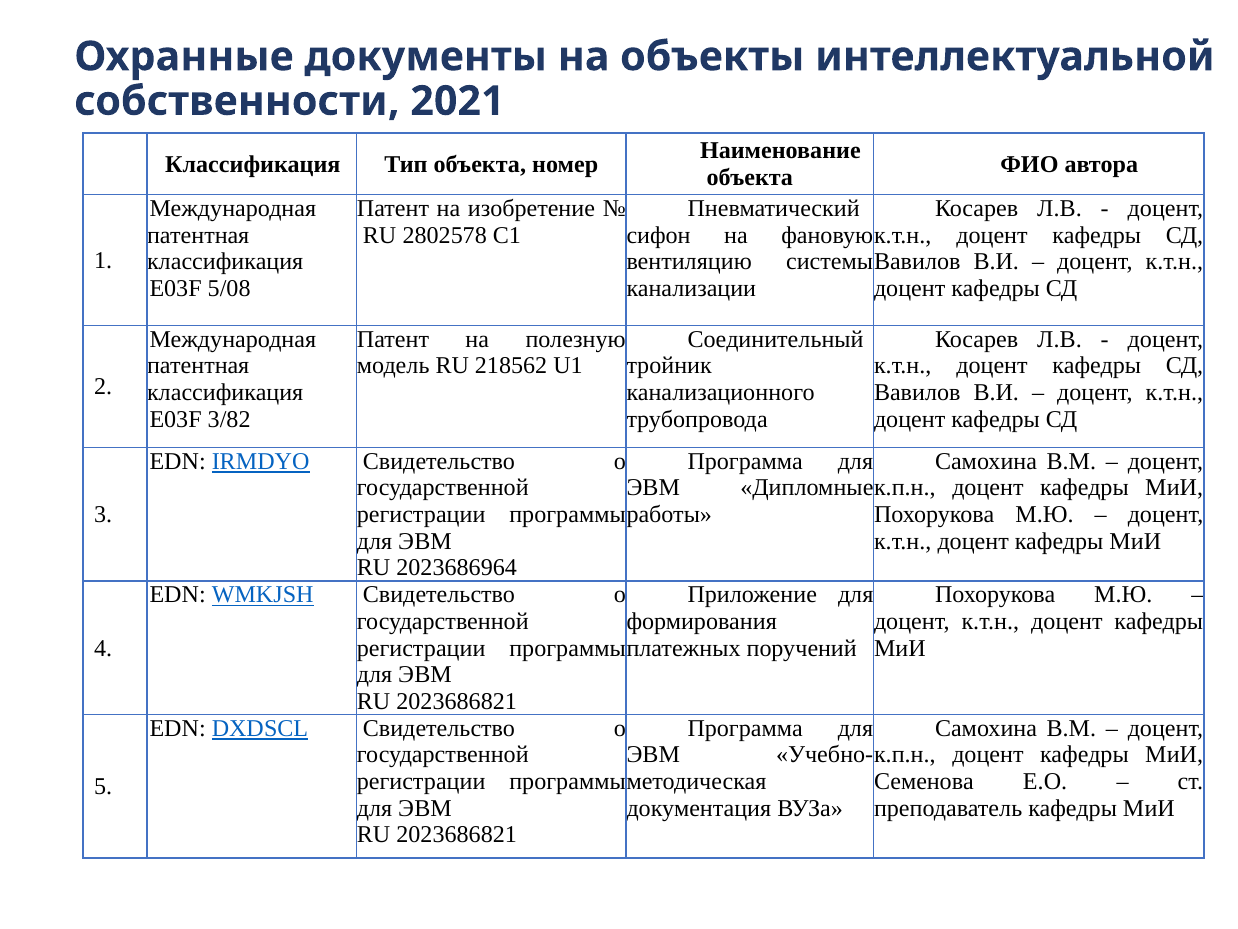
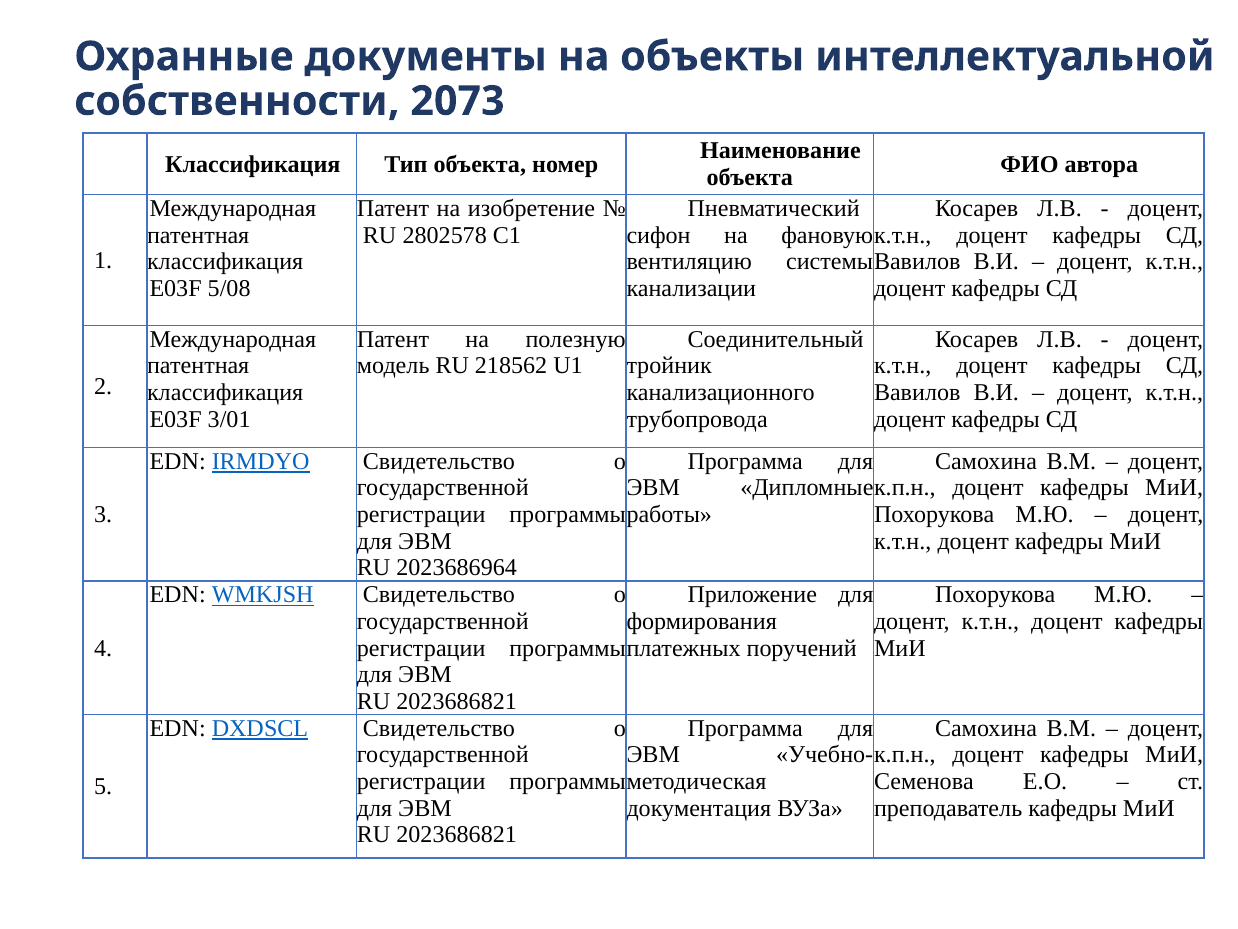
2021: 2021 -> 2073 (457, 101)
3/82: 3/82 -> 3/01 (229, 419)
